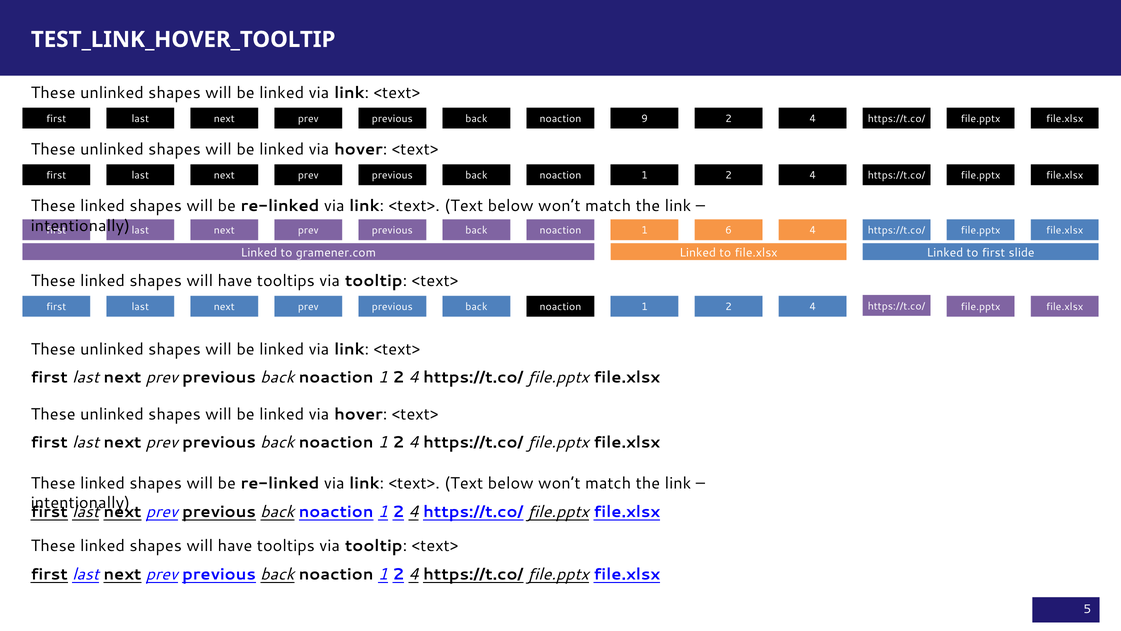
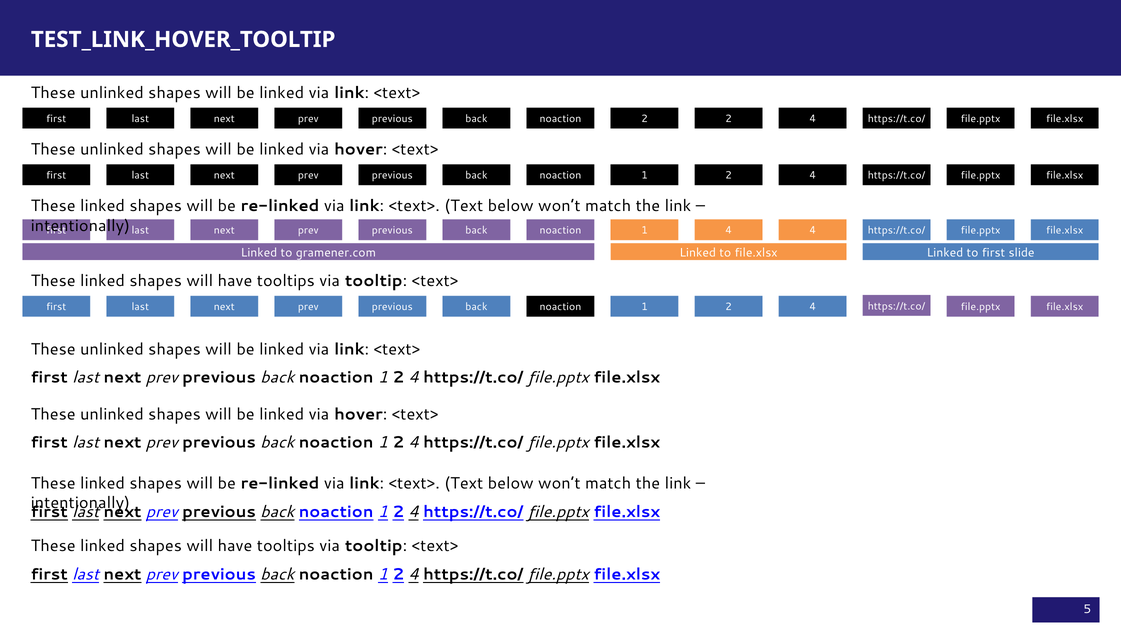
noaction 9: 9 -> 2 (645, 119)
1 6: 6 -> 4 (729, 230)
